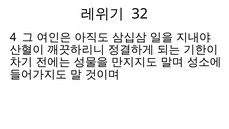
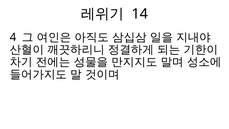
32: 32 -> 14 (140, 14)
